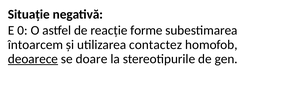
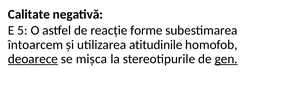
Situație: Situație -> Calitate (29, 14)
0: 0 -> 5 (22, 31)
contactez: contactez -> atitudinile (156, 45)
doare: doare -> mișca (92, 59)
gen underline: none -> present (226, 59)
